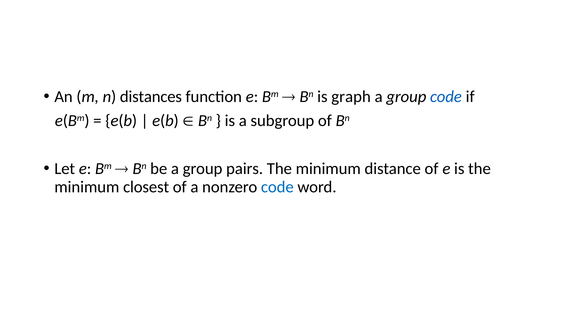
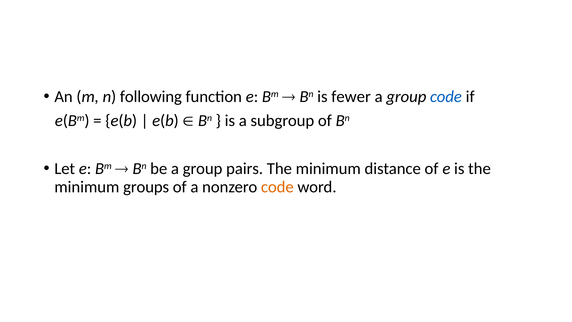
distances: distances -> following (151, 97)
graph: graph -> fewer (351, 97)
closest: closest -> groups (146, 187)
code colour: blue -> orange (277, 187)
